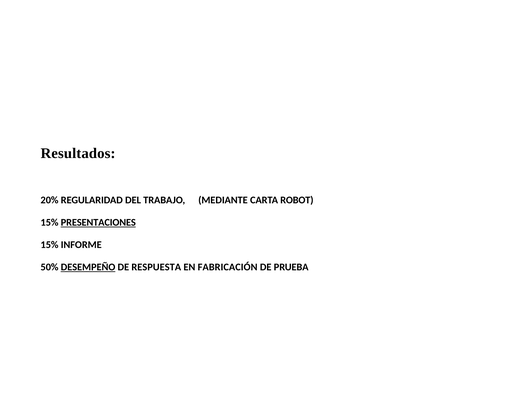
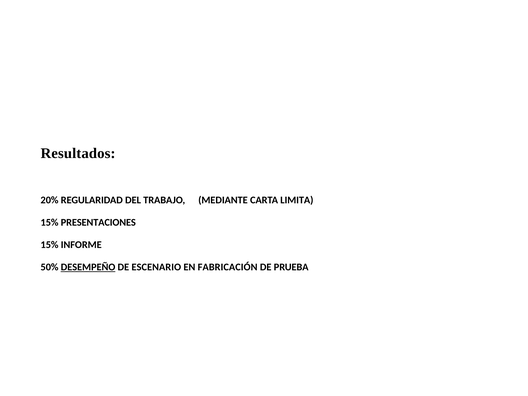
ROBOT: ROBOT -> LIMITA (297, 200)
PRESENTACIONES underline: present -> none (98, 223)
RESPUESTA: RESPUESTA -> ESCENARIO (156, 267)
